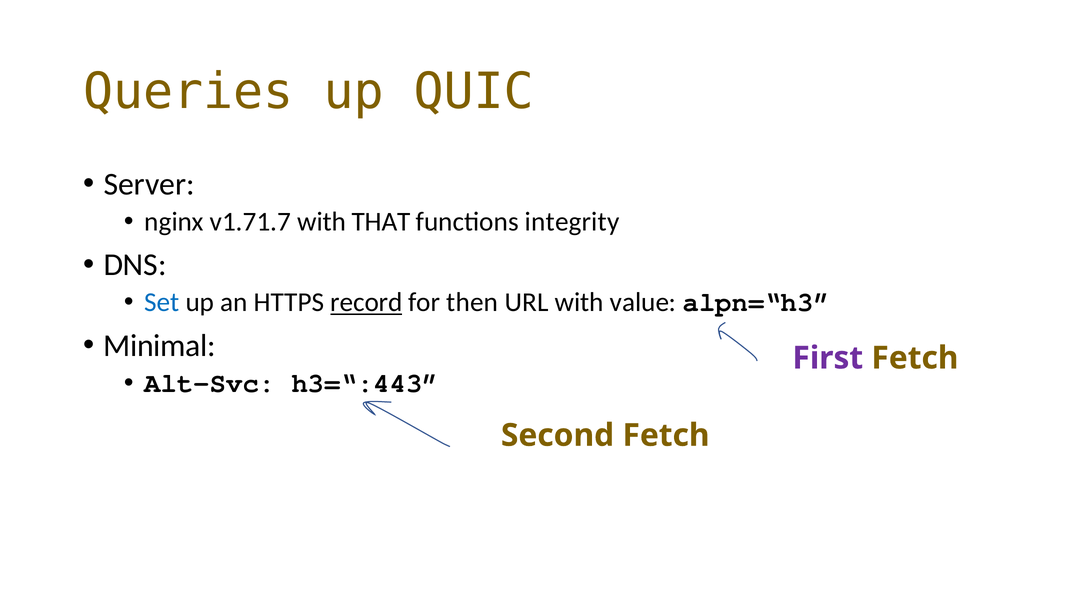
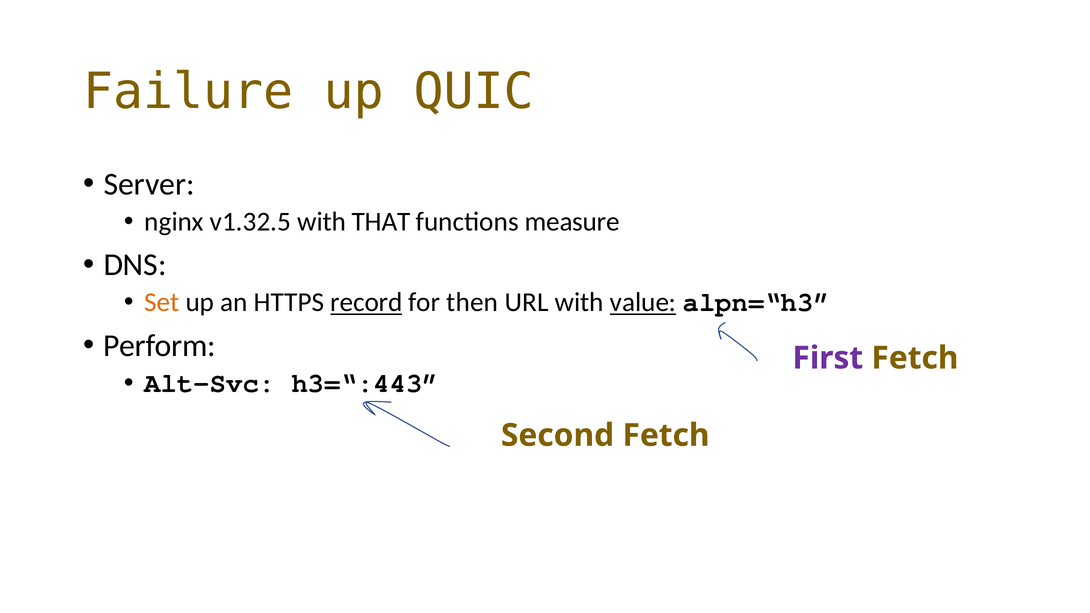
Queries: Queries -> Failure (188, 92)
v1.71.7: v1.71.7 -> v1.32.5 (250, 222)
integrity: integrity -> measure (572, 222)
Set colour: blue -> orange (162, 303)
value underline: none -> present (643, 303)
Minimal: Minimal -> Perform (159, 346)
